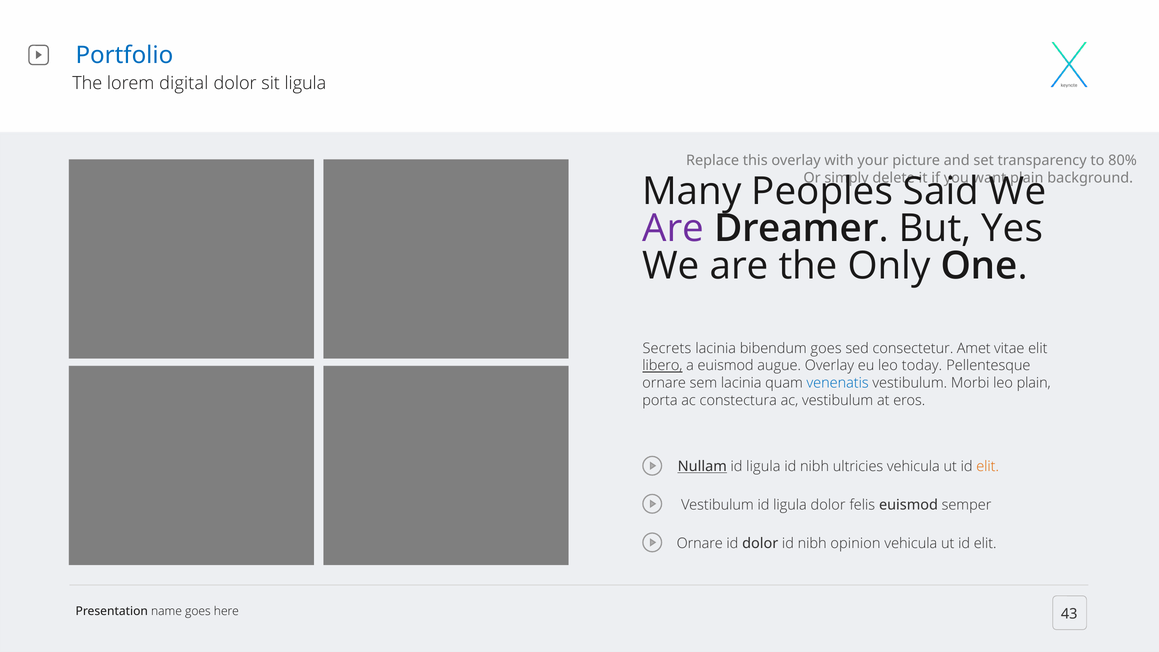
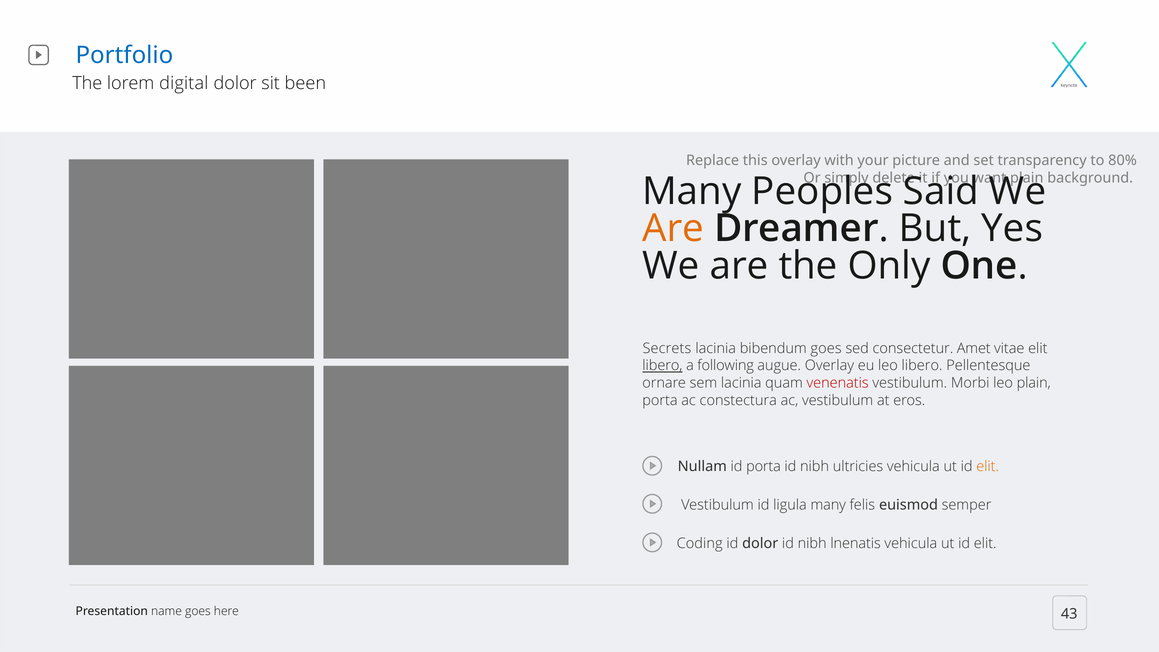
sit ligula: ligula -> been (305, 83)
Are colour: purple -> orange (673, 229)
a euismod: euismod -> following (726, 366)
leo today: today -> libero (922, 366)
venenatis colour: blue -> red (838, 383)
Nullam underline: present -> none (702, 466)
ligula: ligula -> porta (764, 466)
ligula dolor: dolor -> many (828, 505)
Ornare: Ornare -> Coding (700, 543)
opinion: opinion -> lnenatis (856, 543)
